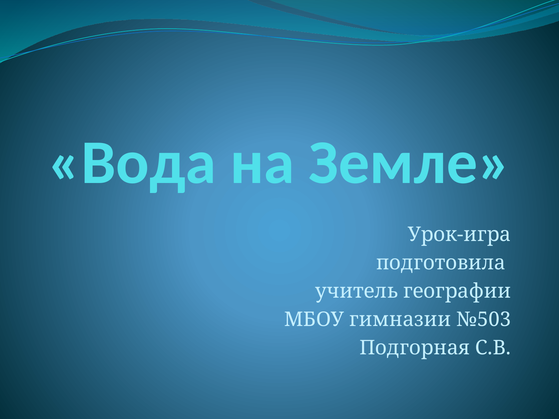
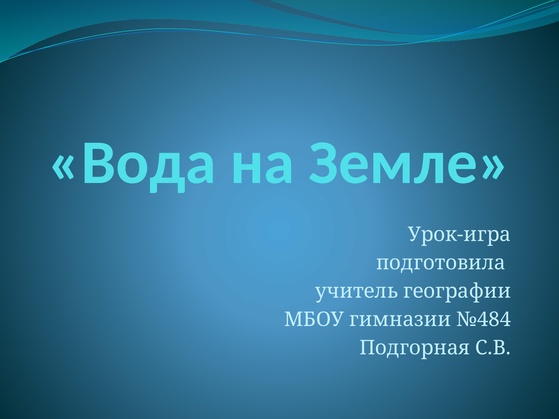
№503: №503 -> №484 (484, 320)
